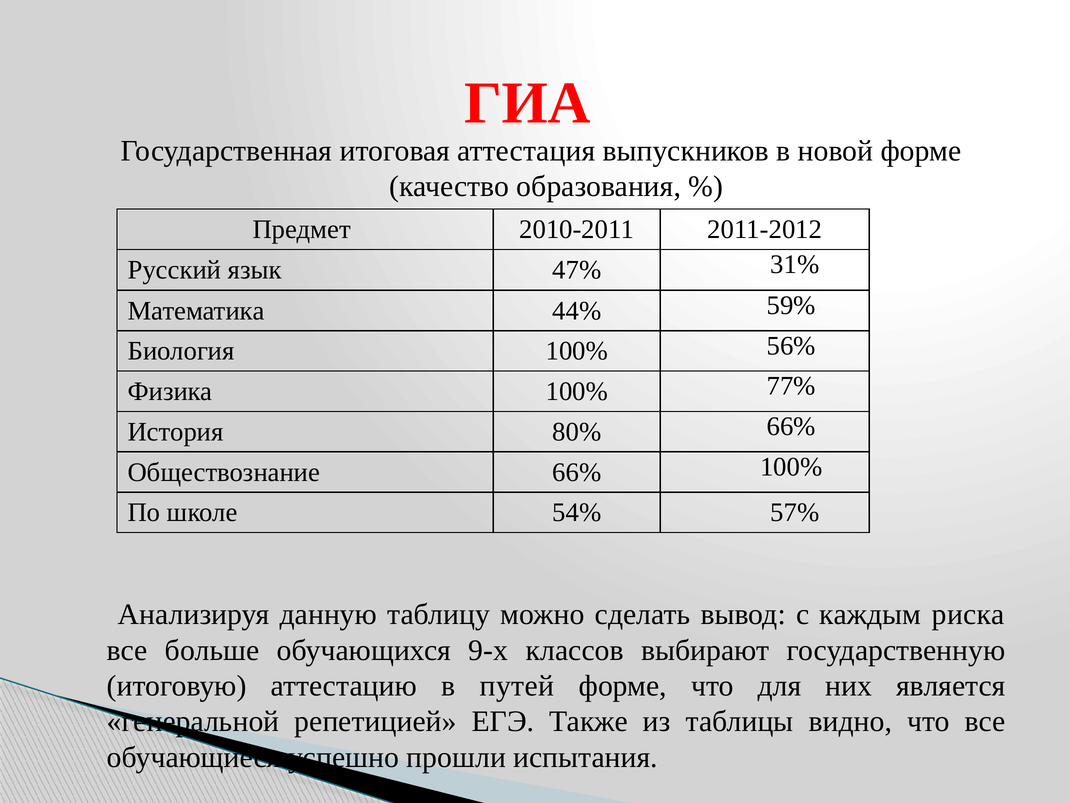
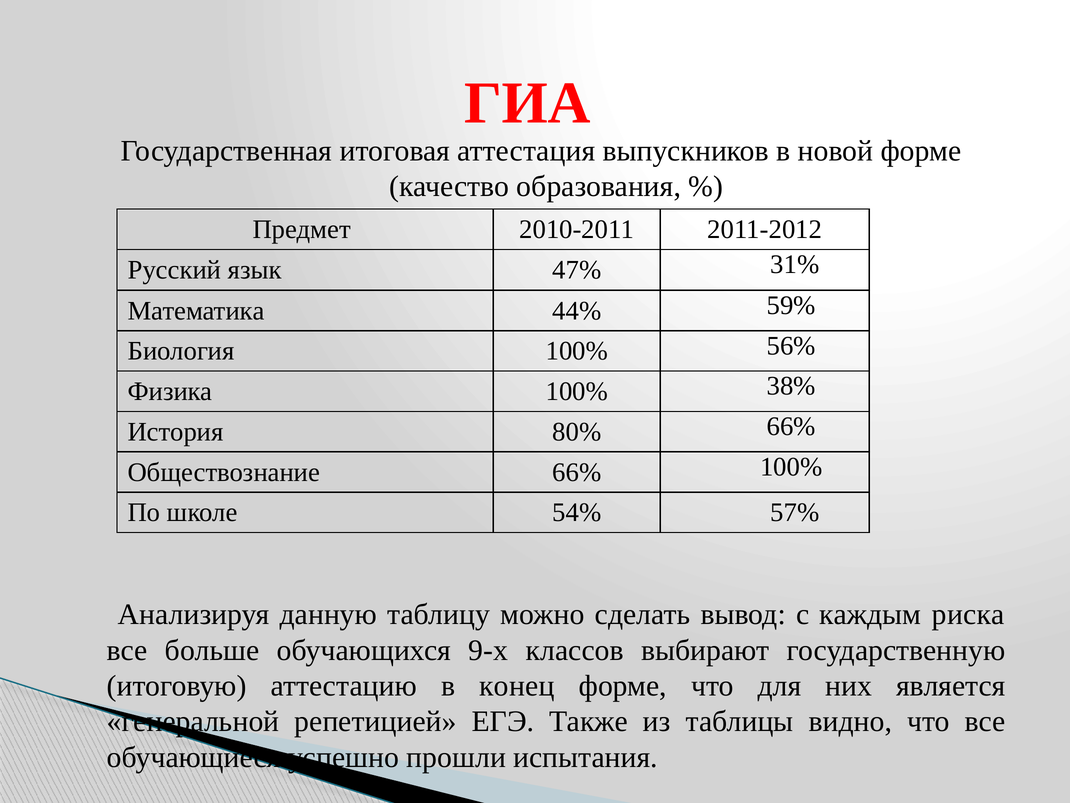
77%: 77% -> 38% (791, 386)
путей: путей -> конец (517, 685)
